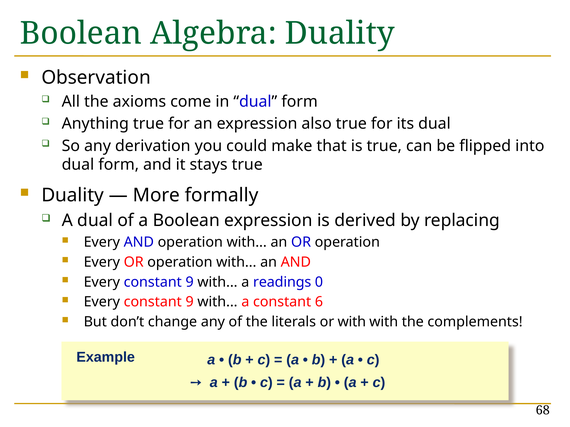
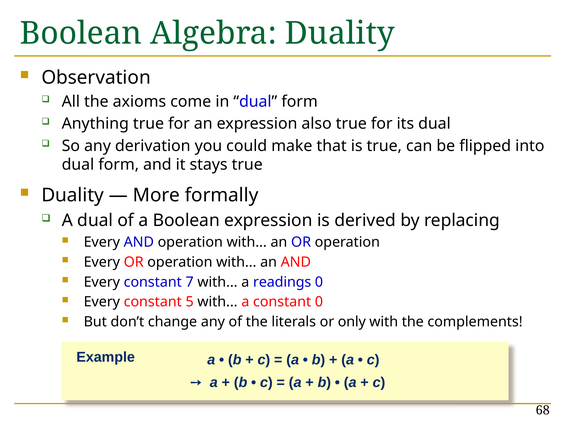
9: 9 -> 7 (190, 282)
9: 9 -> 5 (190, 302)
constant 6: 6 -> 0 (319, 302)
or with: with -> only (352, 322)
